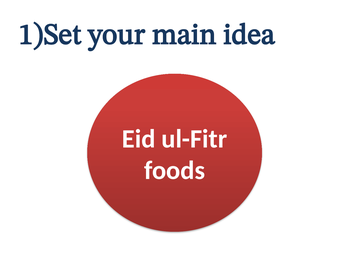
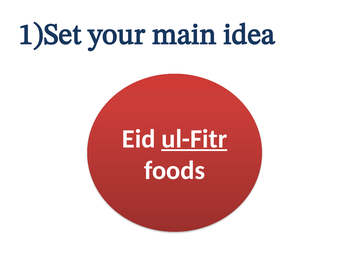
ul-Fitr underline: none -> present (194, 139)
